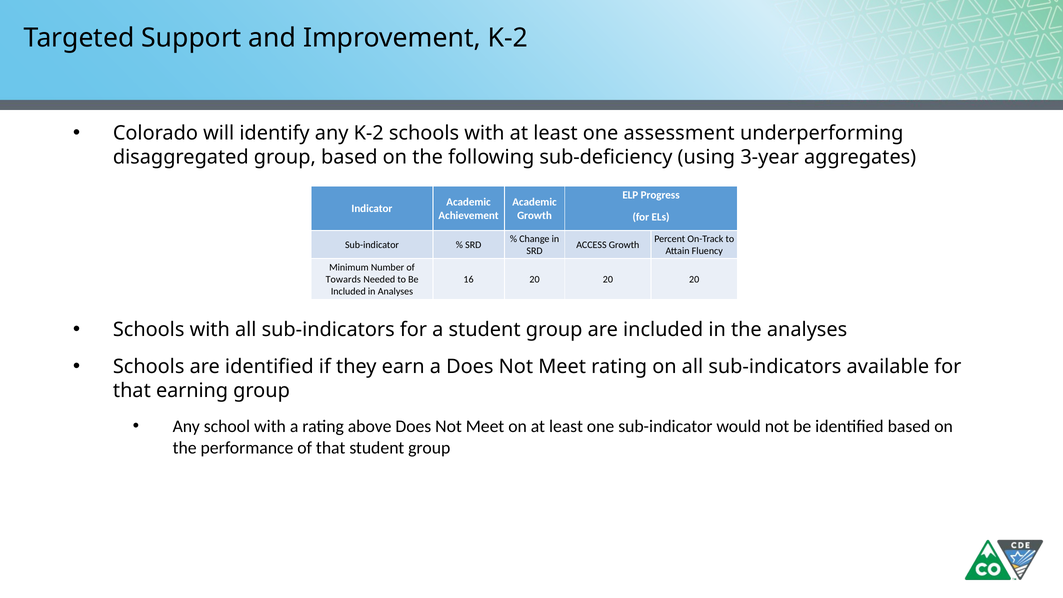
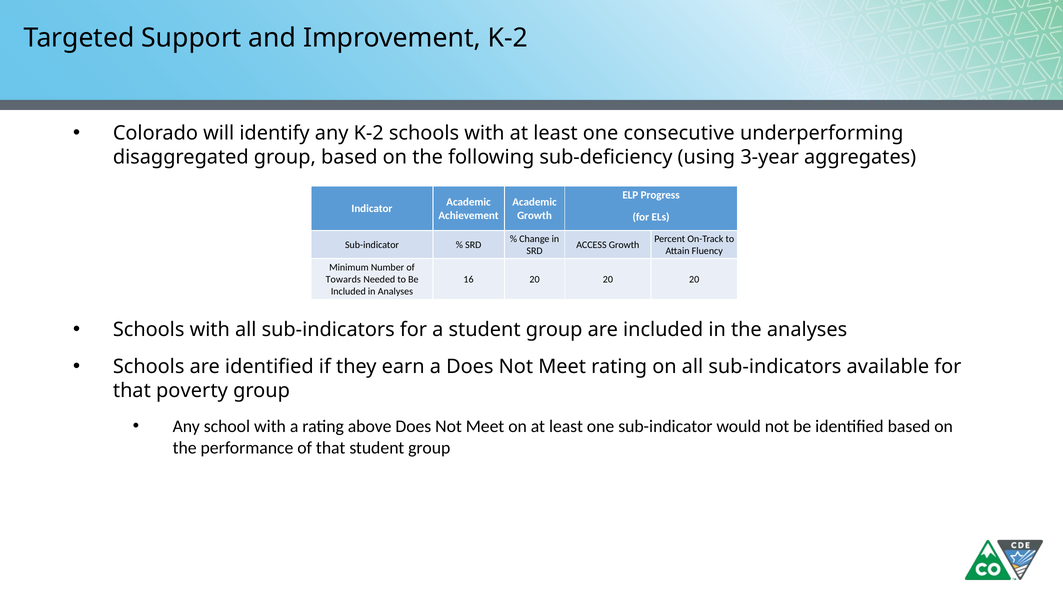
assessment: assessment -> consecutive (679, 133)
earning: earning -> poverty (192, 391)
